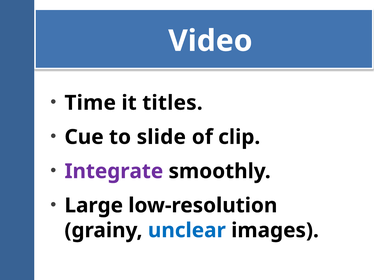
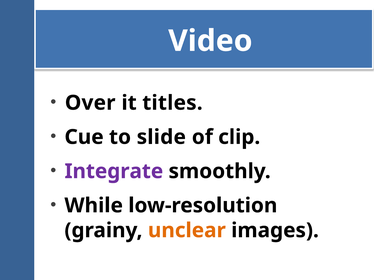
Time: Time -> Over (90, 103)
Large: Large -> While (94, 206)
unclear colour: blue -> orange (187, 231)
